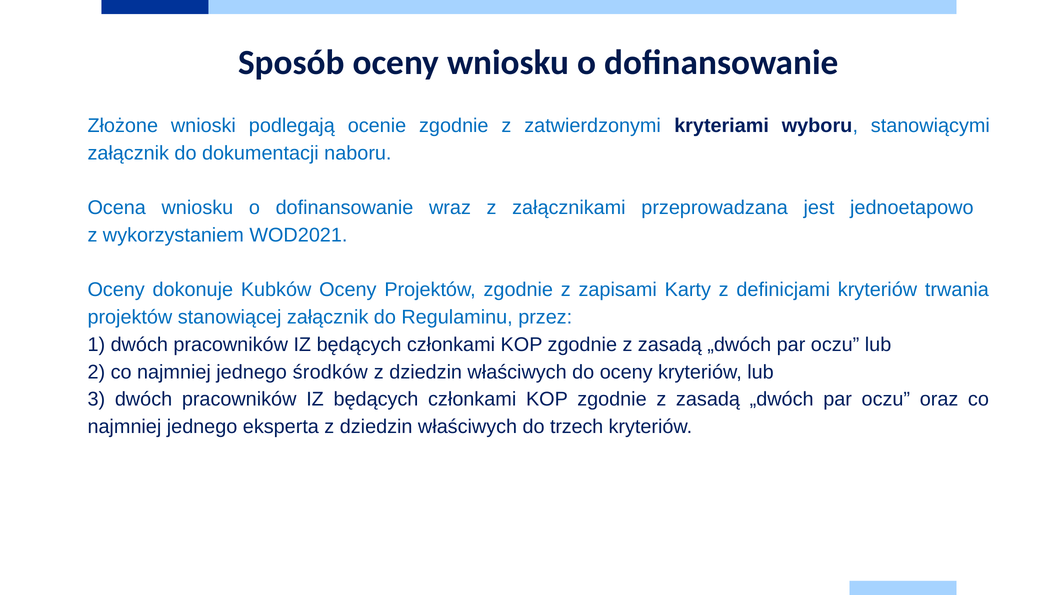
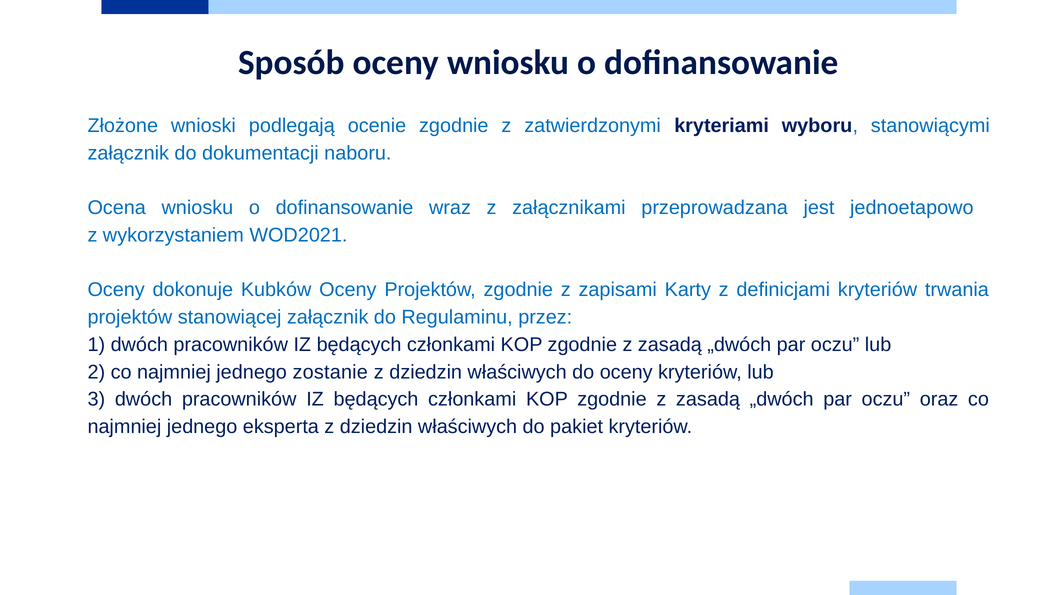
środków: środków -> zostanie (330, 372)
trzech: trzech -> pakiet (577, 427)
